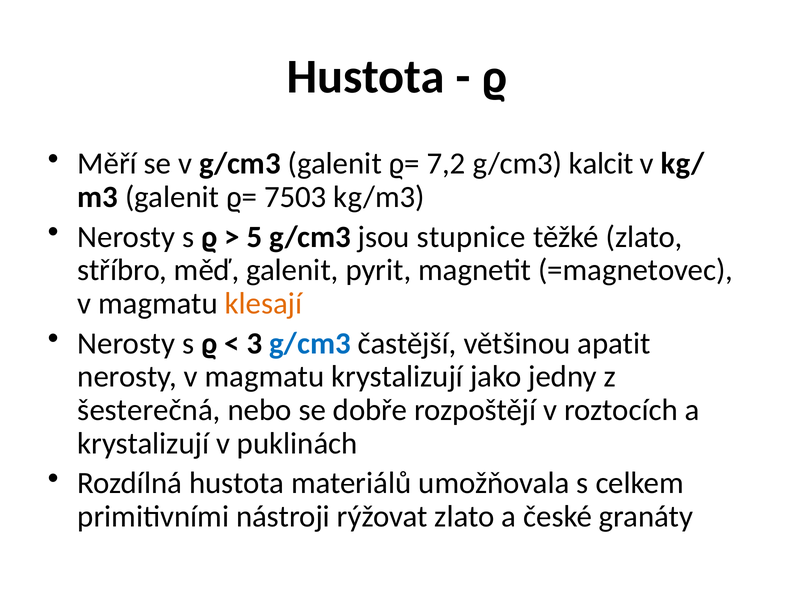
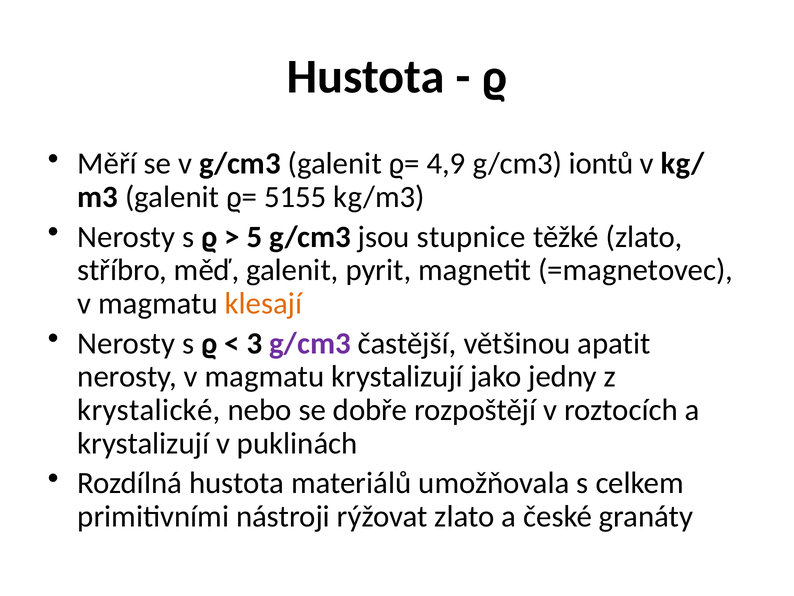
7,2: 7,2 -> 4,9 (446, 164)
kalcit: kalcit -> iontů (601, 164)
7503: 7503 -> 5155 (295, 197)
g/cm3 colour: blue -> purple (310, 343)
šesterečná: šesterečná -> krystalické (149, 410)
